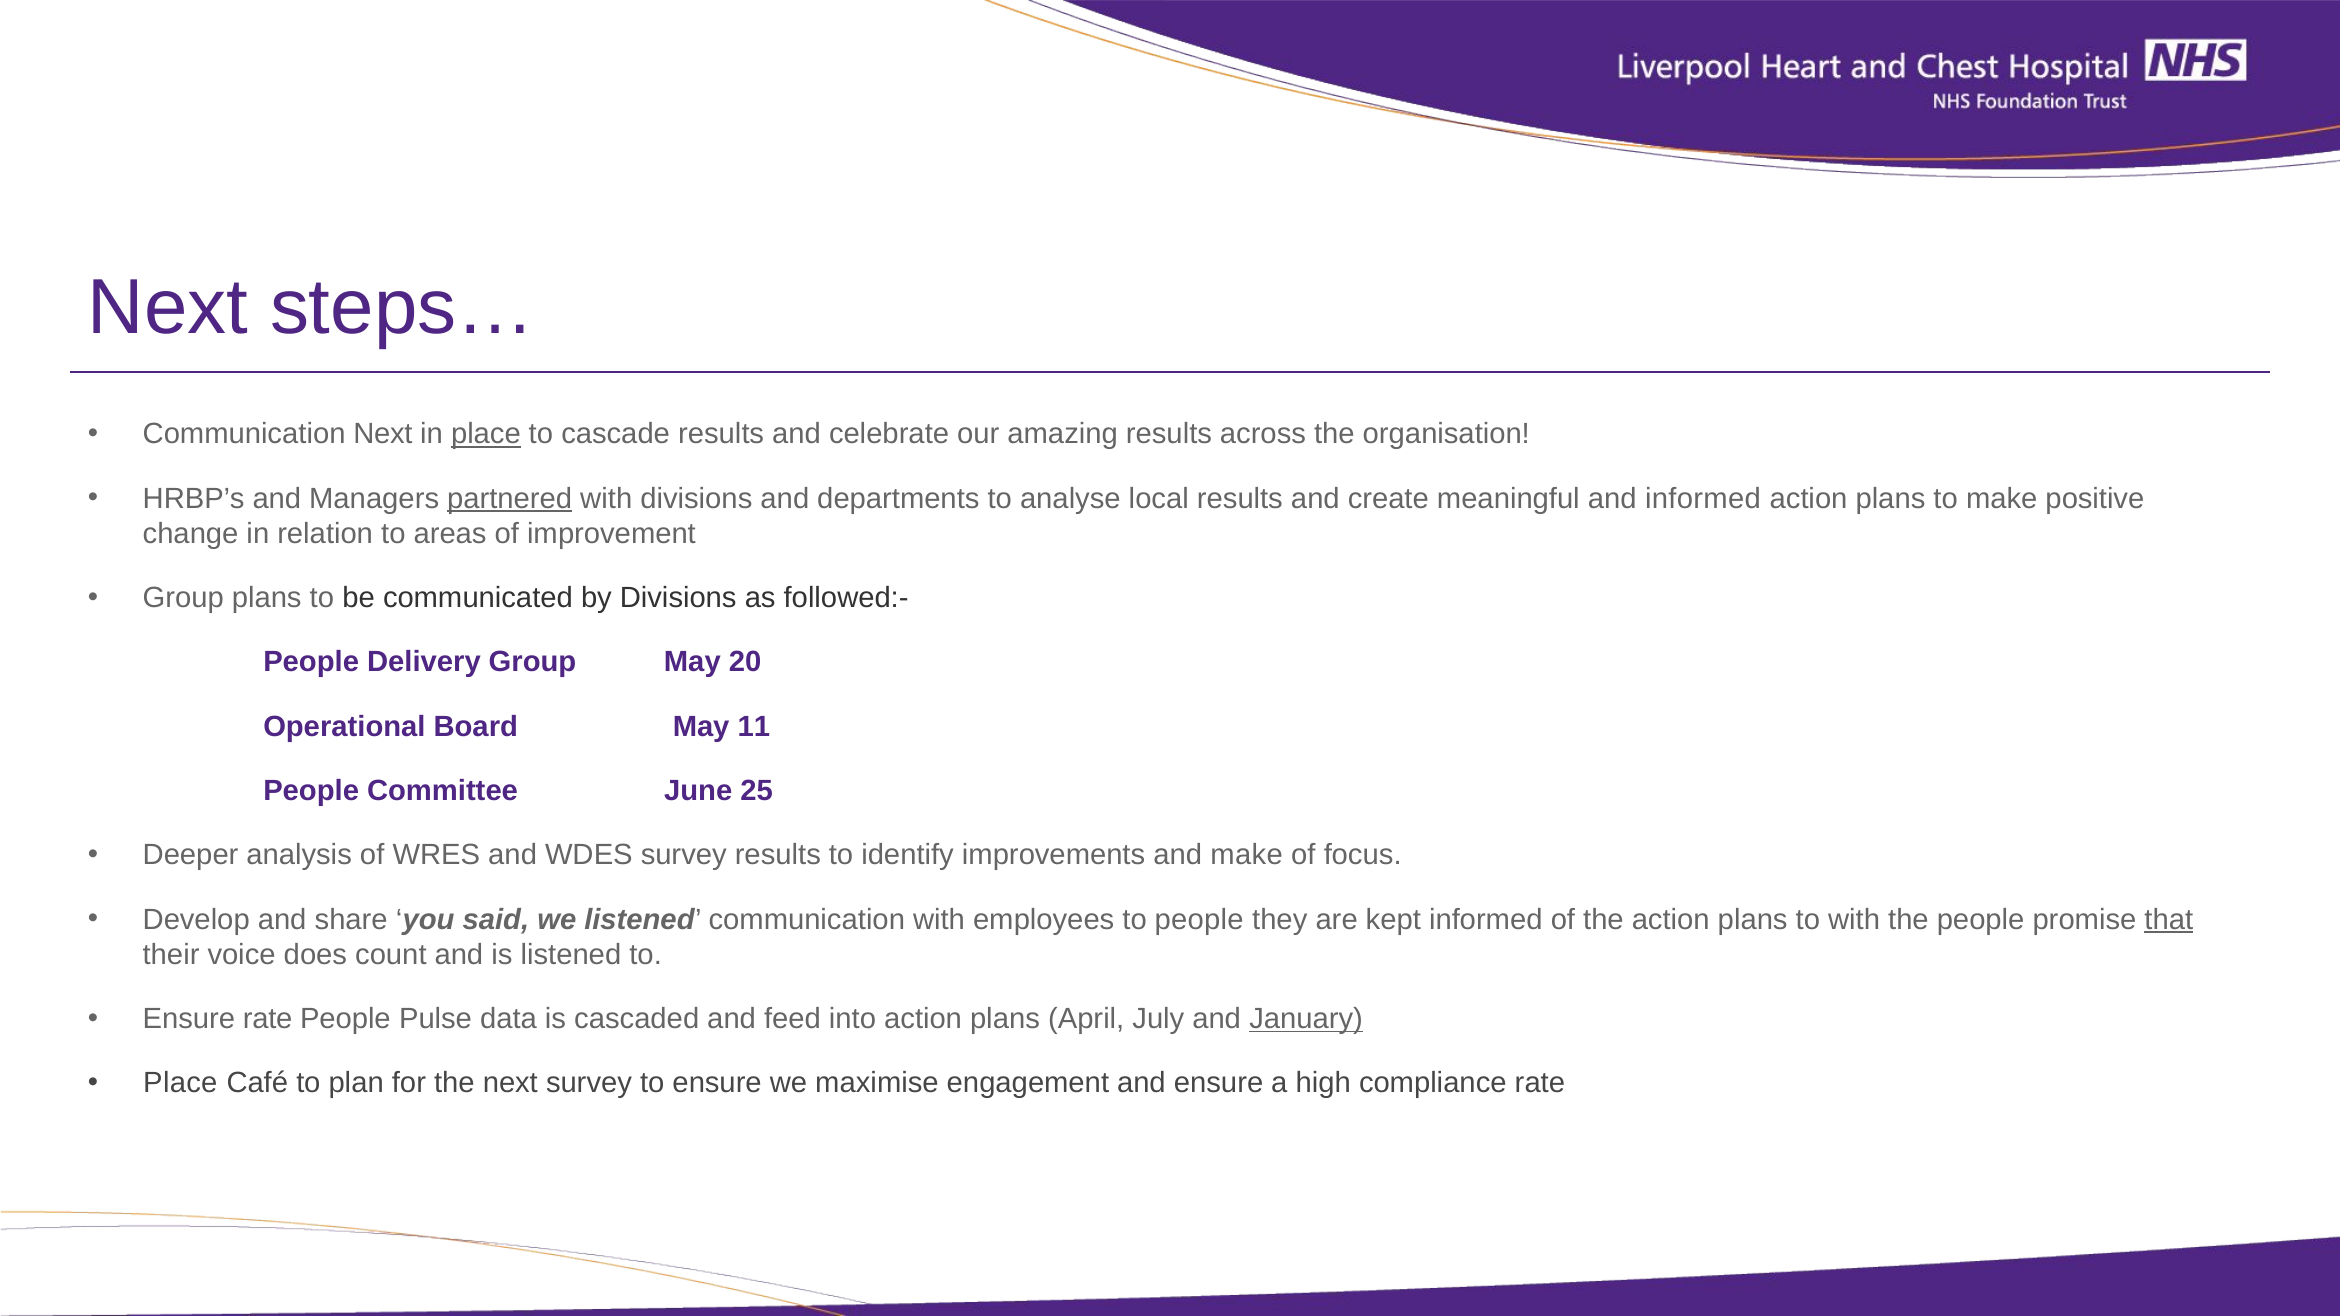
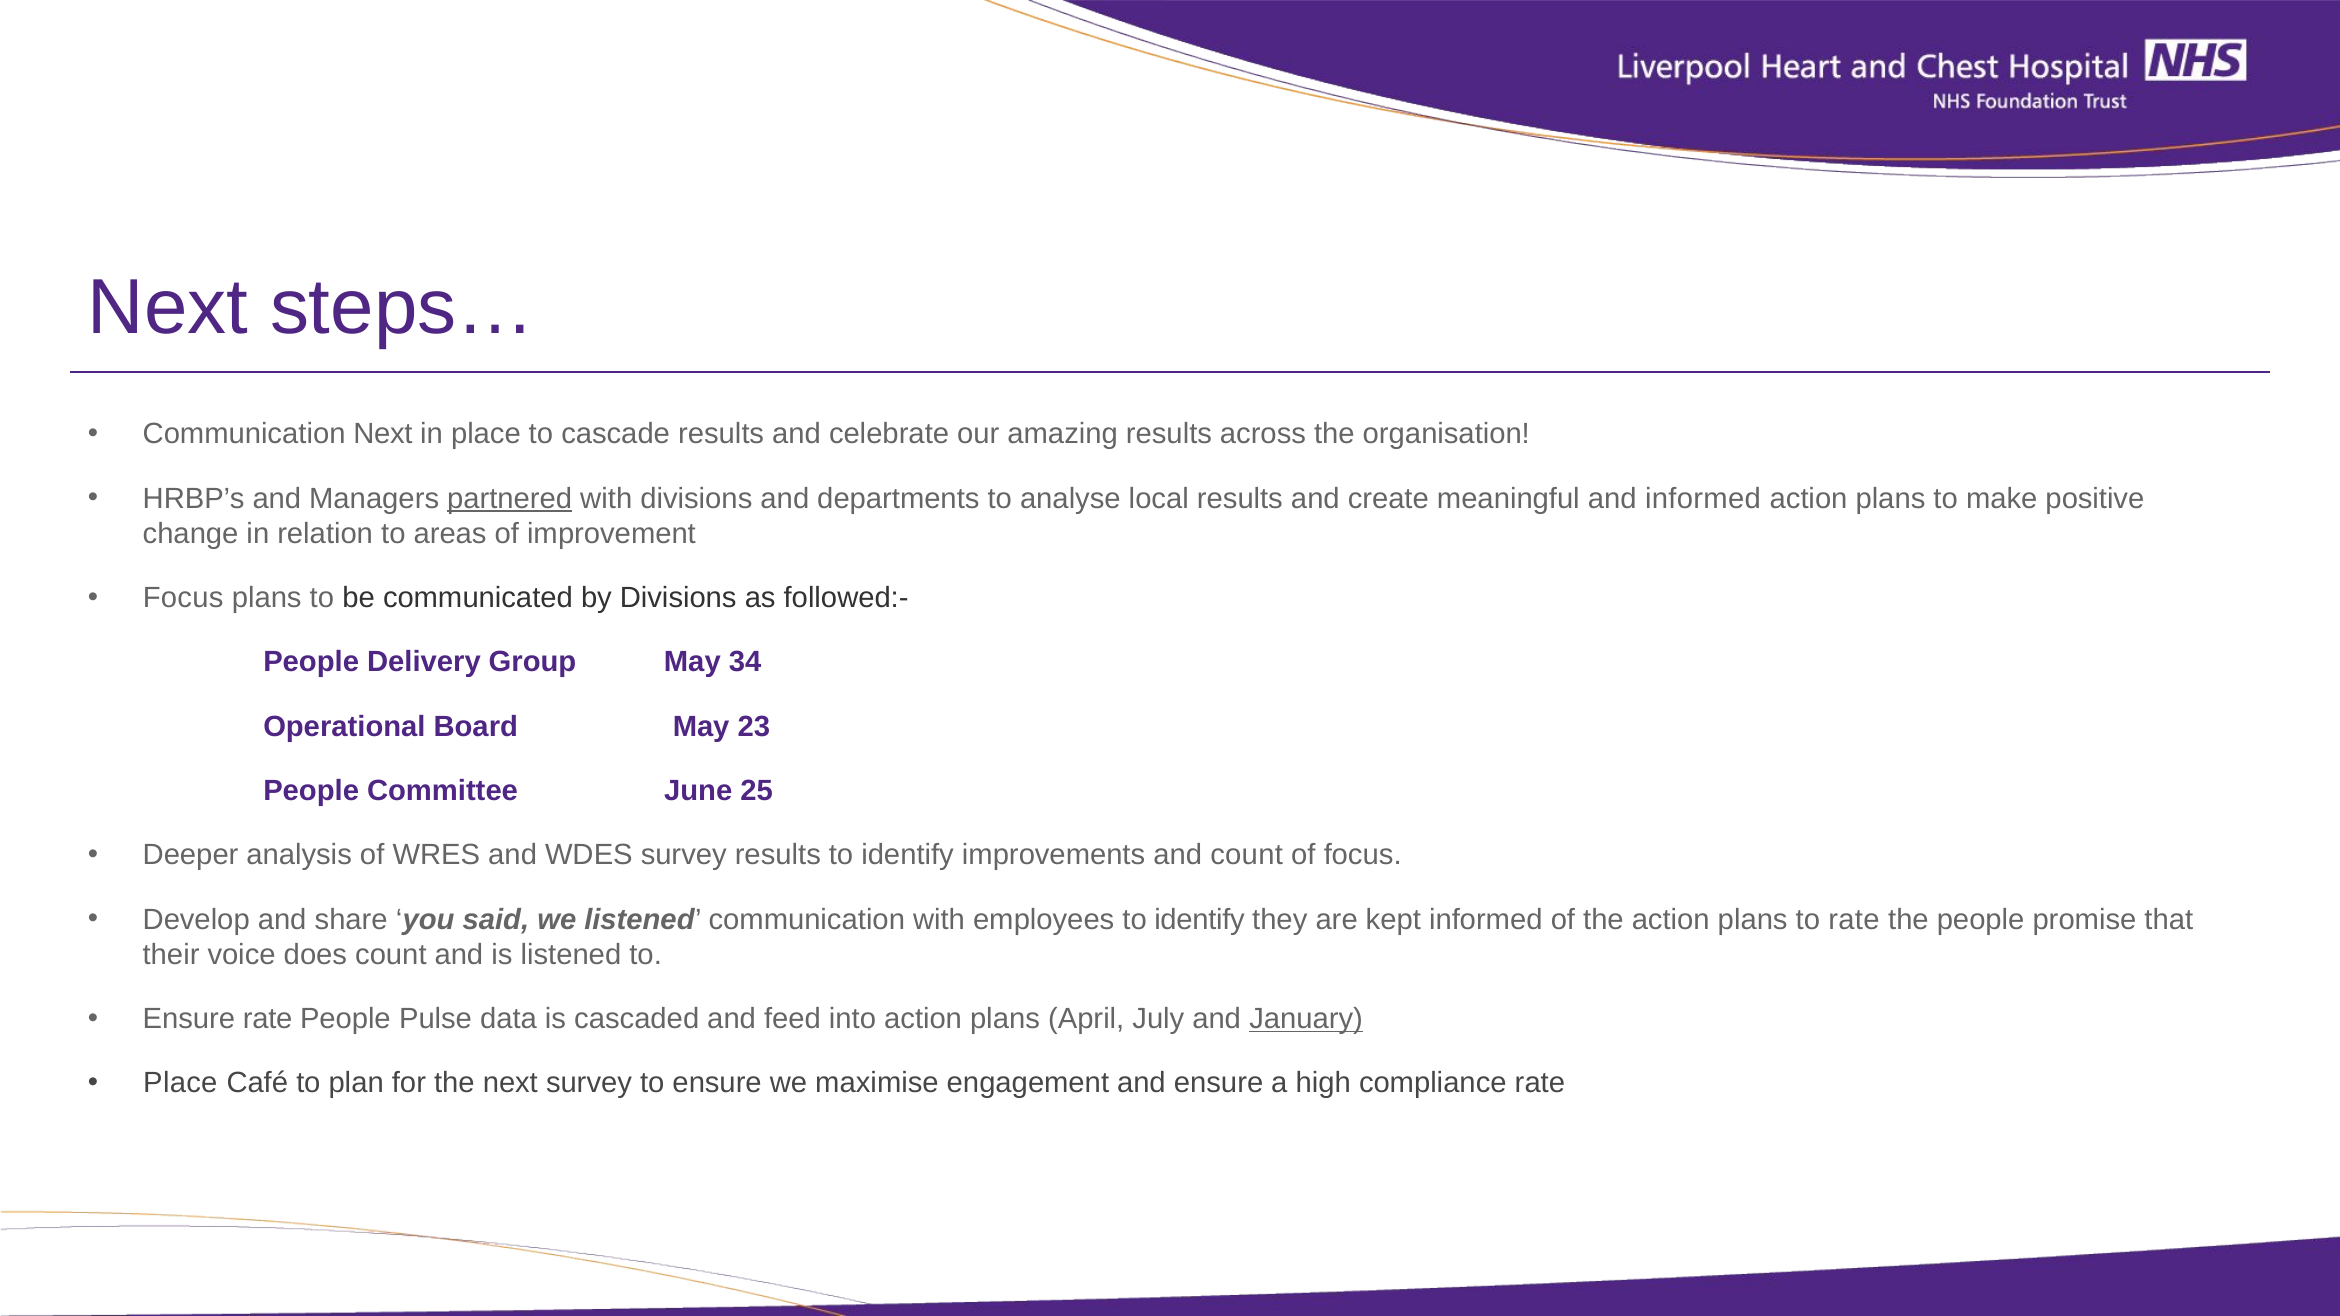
place underline: present -> none (486, 434)
Group: Group -> Focus (183, 598)
20: 20 -> 34 (745, 662)
11: 11 -> 23 (754, 727)
and make: make -> count (1247, 855)
employees to people: people -> identify (1200, 920)
to with: with -> rate (1854, 920)
that underline: present -> none (2169, 920)
